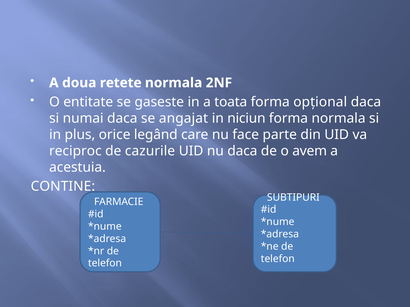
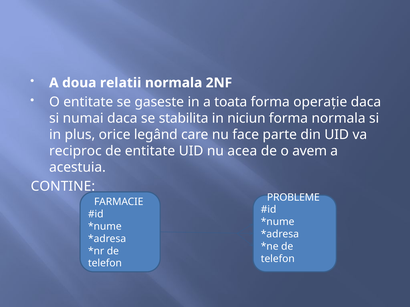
retete: retete -> relatii (121, 83)
opțional: opțional -> operație (320, 102)
angajat: angajat -> stabilita (184, 118)
de cazurile: cazurile -> entitate (150, 151)
nu daca: daca -> acea (242, 151)
SUBTIPURI: SUBTIPURI -> PROBLEME (293, 198)
